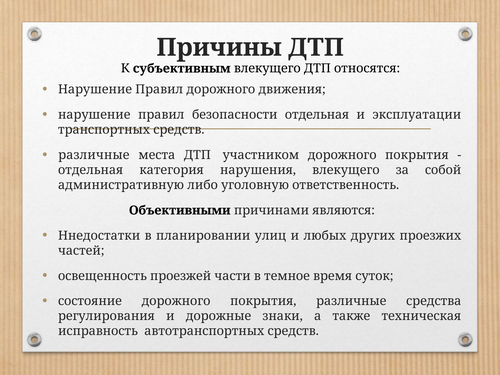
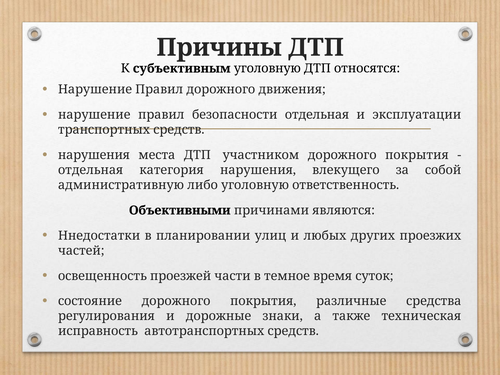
субъективным влекущего: влекущего -> уголовную (267, 68)
различные: различные -> нарушения (94, 155)
